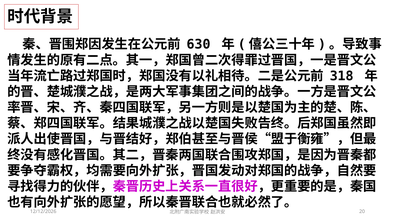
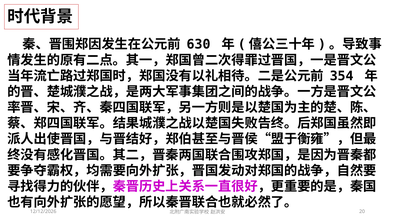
318: 318 -> 354 (342, 76)
